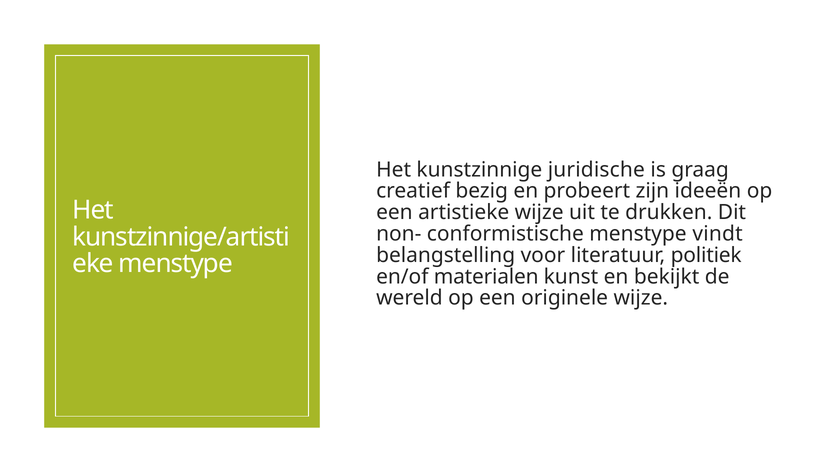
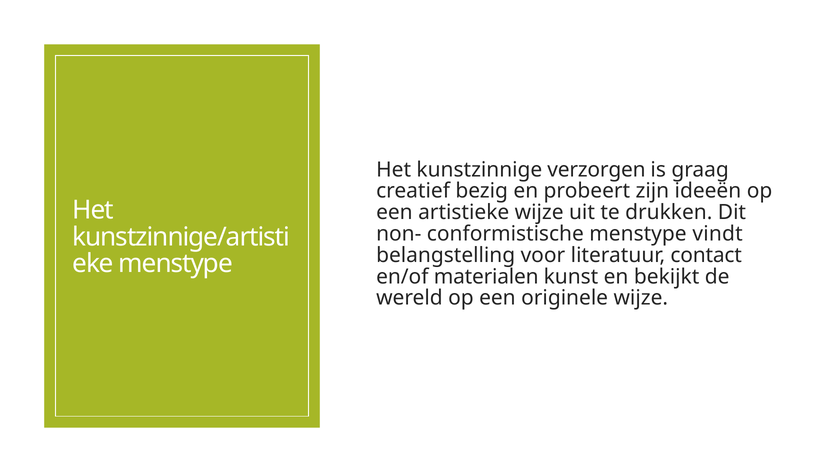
juridische: juridische -> verzorgen (597, 169)
politiek: politiek -> contact (706, 255)
